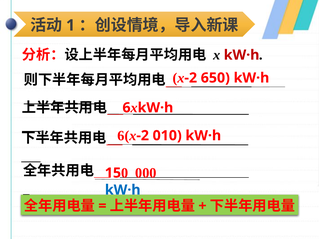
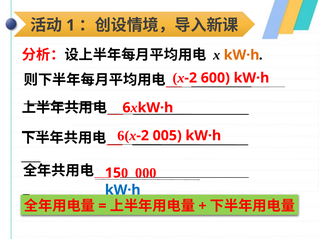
kW·h colour: red -> orange (242, 55)
650: 650 -> 600 (215, 78)
010: 010 -> 005 (167, 136)
